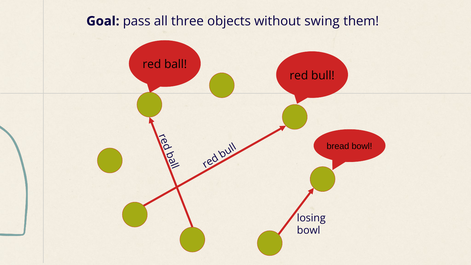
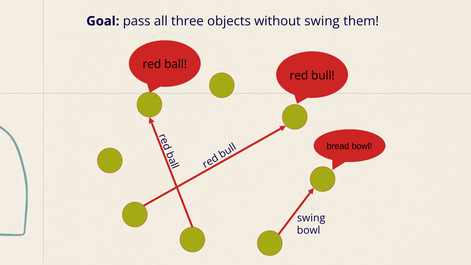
losing: losing -> swing (311, 218)
